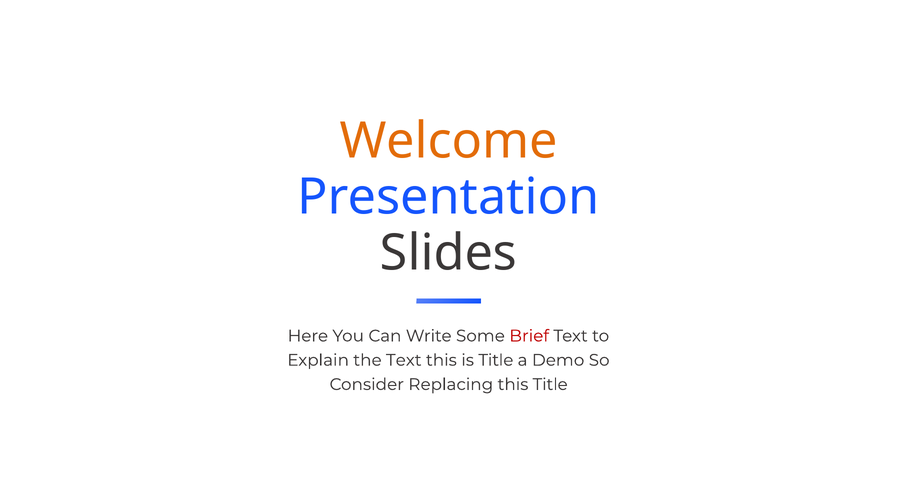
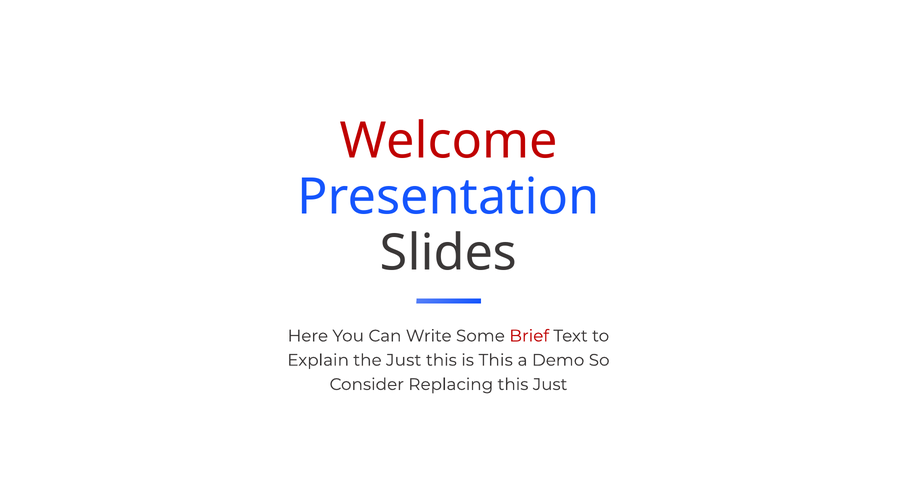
Welcome colour: orange -> red (449, 141)
the Text: Text -> Just (404, 361)
is Title: Title -> This (496, 361)
this Title: Title -> Just (550, 385)
